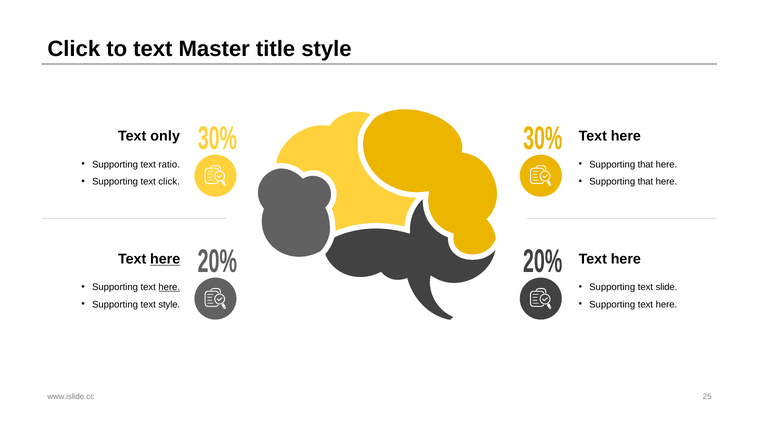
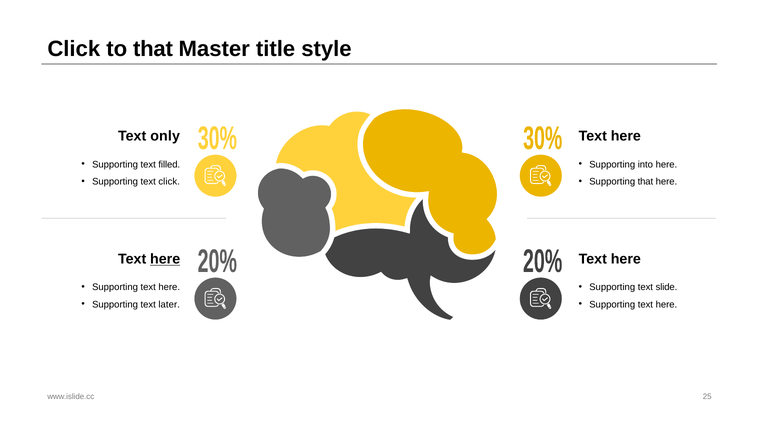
to text: text -> that (153, 49)
ratio: ratio -> filled (169, 164)
that: that -> into (645, 164)
here underline: present -> none (169, 287)
text style: style -> later (169, 304)
